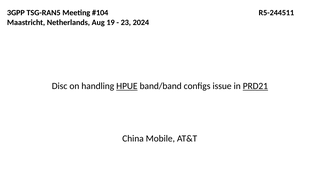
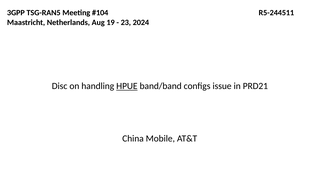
PRD21 underline: present -> none (255, 86)
